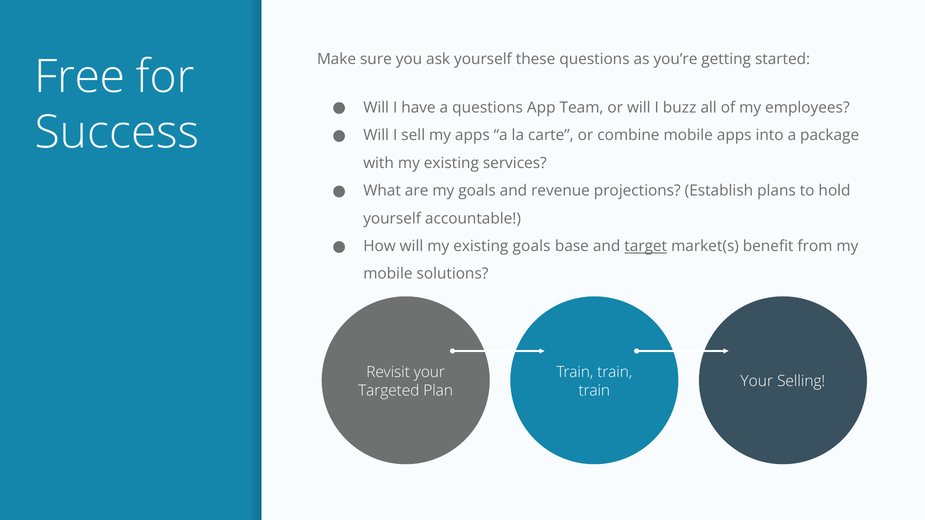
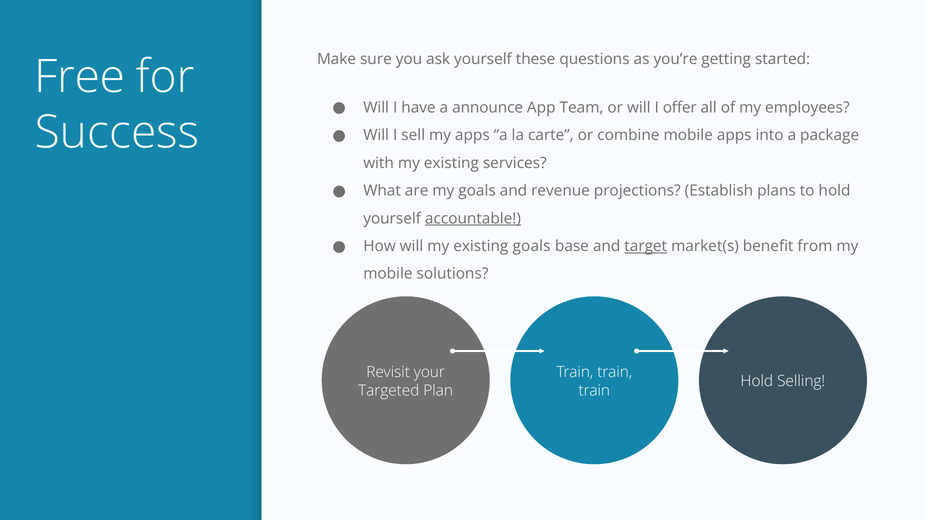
a questions: questions -> announce (488, 108)
buzz: buzz -> offer (680, 108)
accountable underline: none -> present (473, 219)
Your: Your -> Hold (757, 382)
